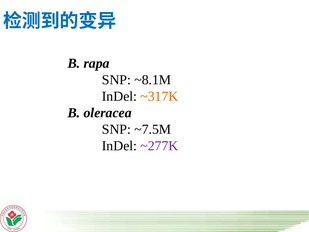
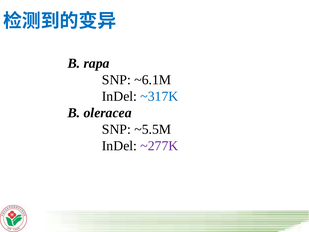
~8.1M: ~8.1M -> ~6.1M (153, 80)
~317K colour: orange -> blue (159, 96)
~7.5M: ~7.5M -> ~5.5M (153, 129)
